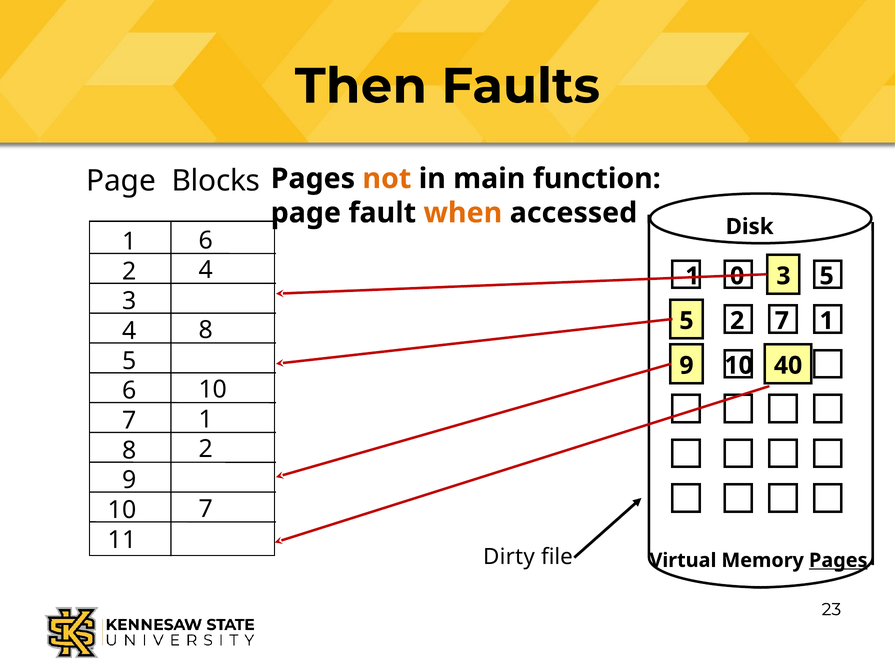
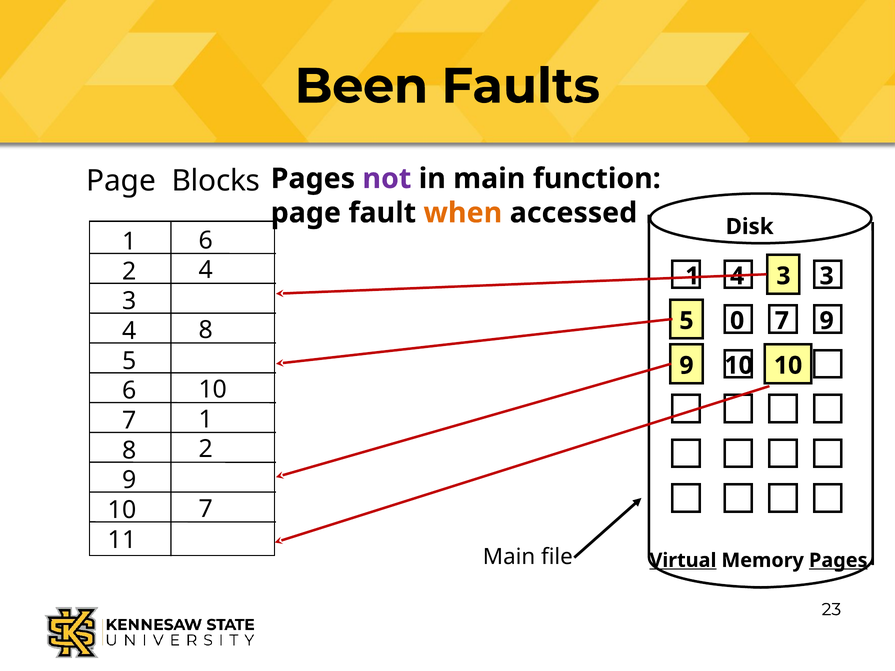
Then: Then -> Been (361, 86)
not colour: orange -> purple (387, 179)
1 0: 0 -> 4 (737, 276)
3 5: 5 -> 3 (827, 276)
5 2: 2 -> 0 (737, 321)
7 1: 1 -> 9 (827, 321)
10 40: 40 -> 10 (788, 366)
Dirty: Dirty -> Main (509, 557)
Virtual underline: none -> present (683, 561)
